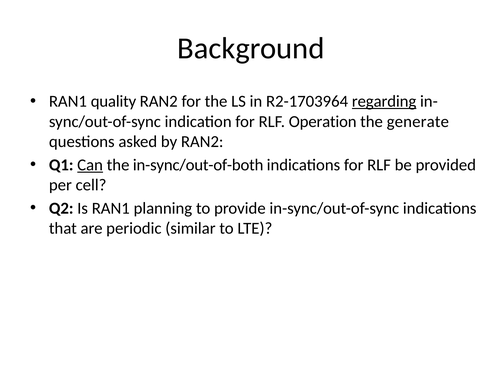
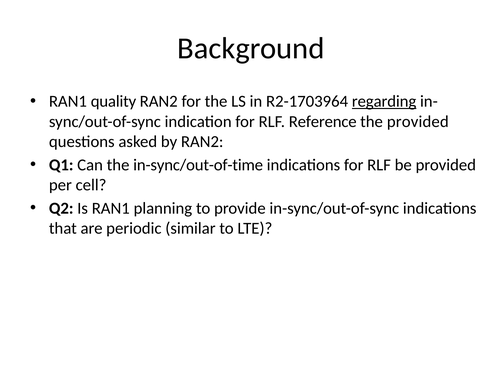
Operation: Operation -> Reference (323, 122)
the generate: generate -> provided (418, 122)
Can underline: present -> none (90, 165)
in-sync/out-of-both: in-sync/out-of-both -> in-sync/out-of-time (198, 165)
